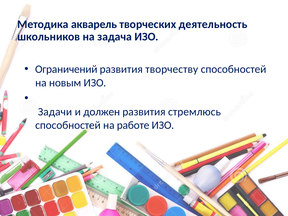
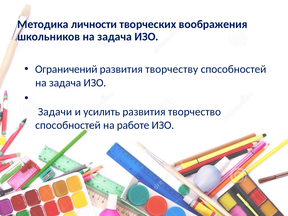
акварель: акварель -> личности (94, 24)
деятельность: деятельность -> воображения (213, 24)
новым: новым -> задача (65, 83)
должен: должен -> усилить (102, 112)
стремлюсь: стремлюсь -> творчество (194, 112)
